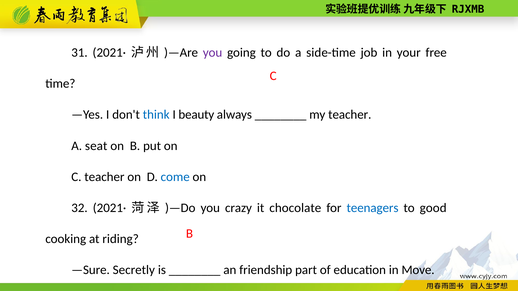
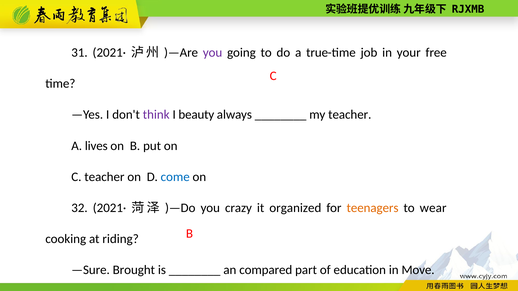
side: side -> true (317, 53)
think colour: blue -> purple (156, 115)
seat: seat -> lives (96, 146)
chocolate: chocolate -> organized (295, 208)
teenagers colour: blue -> orange (373, 208)
good: good -> wear (433, 208)
Secretly: Secretly -> Brought (134, 270)
an friendship: friendship -> compared (266, 270)
